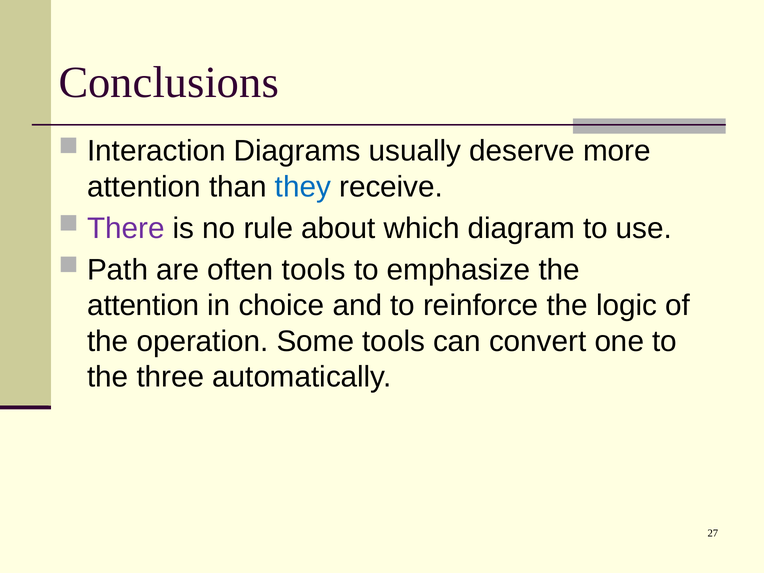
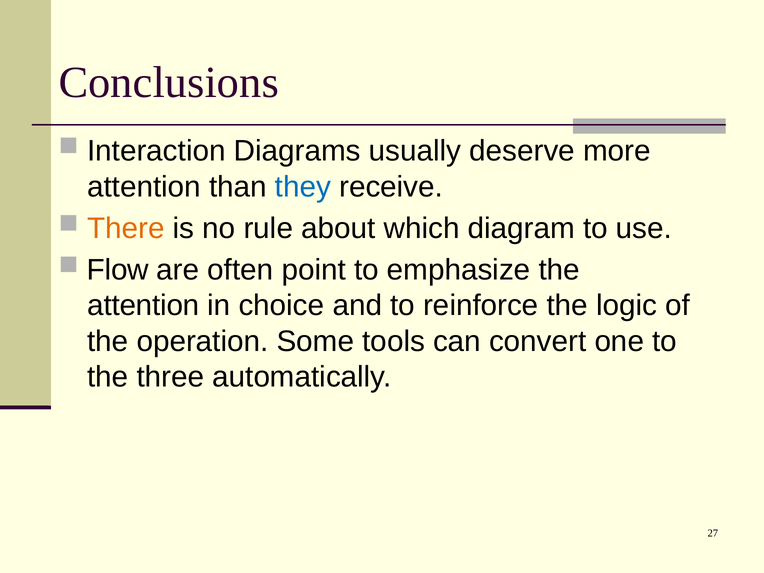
There colour: purple -> orange (126, 228)
Path: Path -> Flow (118, 270)
often tools: tools -> point (314, 270)
